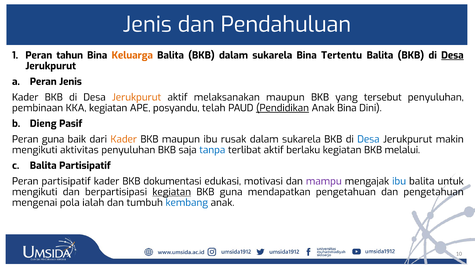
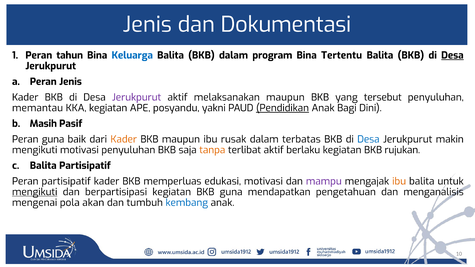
Pendahuluan: Pendahuluan -> Dokumentasi (286, 25)
Keluarga colour: orange -> blue (132, 55)
BKB dalam sukarela: sukarela -> program (272, 55)
Jerukpurut colour: orange -> purple (137, 97)
pembinaan: pembinaan -> memantau (38, 108)
telah: telah -> yakni (214, 108)
Anak Bina: Bina -> Bagi (347, 108)
Dieng: Dieng -> Masih (43, 124)
sukarela: sukarela -> terbatas (301, 139)
mengikuti aktivitas: aktivitas -> motivasi (79, 150)
tanpa colour: blue -> orange (212, 150)
melalui: melalui -> rujukan (402, 150)
dokumentasi: dokumentasi -> memperluas (172, 181)
ibu colour: blue -> orange (399, 181)
mengikuti underline: none -> present (35, 192)
kegiatan underline: present -> none (172, 192)
dan pengetahuan: pengetahuan -> menganalisis (434, 192)
ialah: ialah -> akan (93, 203)
